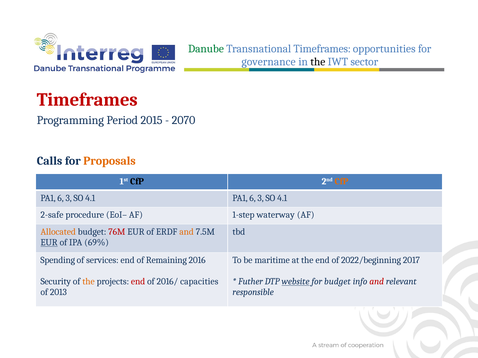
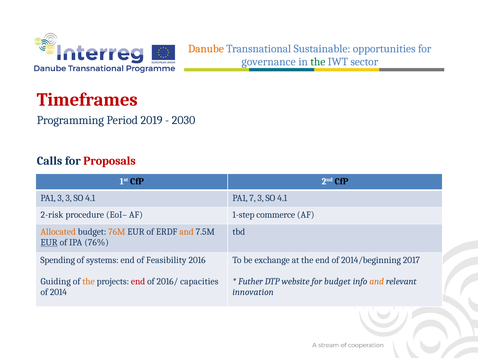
Danube colour: green -> orange (206, 49)
Transnational Timeframes: Timeframes -> Sustainable (322, 49)
the colour: black -> green (318, 62)
2015: 2015 -> 2019 (152, 120)
2070: 2070 -> 2030 (184, 120)
Proposals colour: orange -> red (110, 161)
CfP colour: orange -> black (341, 182)
6: 6 -> 3 (61, 198)
4.1 PA1 6: 6 -> 7 (253, 198)
2-safe: 2-safe -> 2-risk (52, 215)
waterway: waterway -> commerce (276, 215)
76M colour: red -> orange (117, 232)
69%: 69% -> 76% (97, 243)
services: services -> systems (102, 261)
Remaining: Remaining -> Feasibility (166, 261)
maritime: maritime -> exchange (272, 261)
2022/beginning: 2022/beginning -> 2014/beginning (371, 261)
Security: Security -> Guiding (56, 282)
website underline: present -> none (296, 282)
and colour: red -> orange (377, 282)
2013: 2013 -> 2014 (58, 293)
responsible: responsible -> innovation (253, 293)
